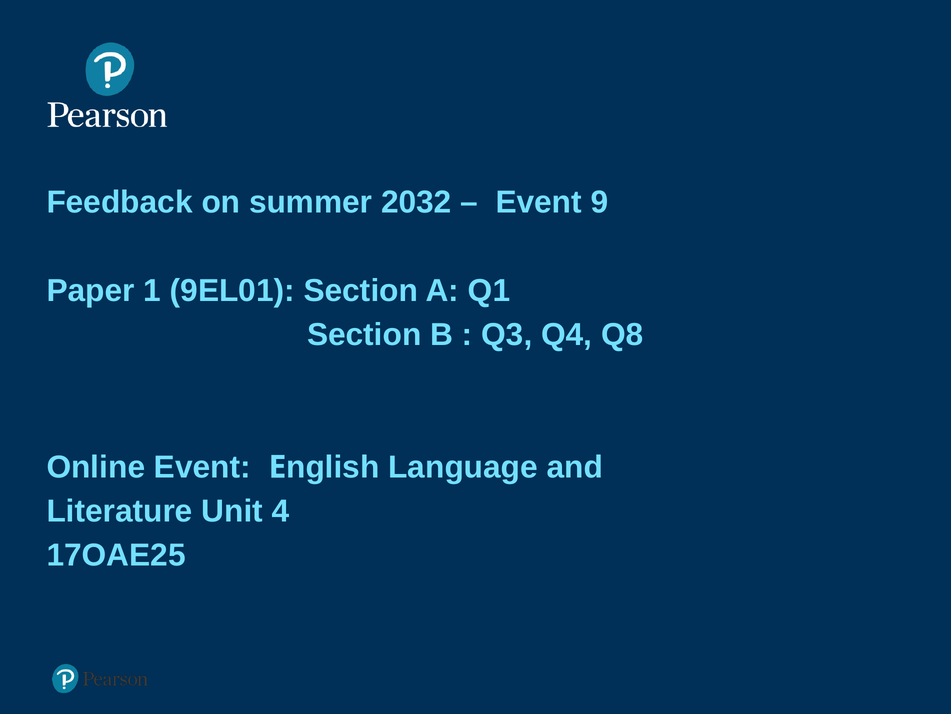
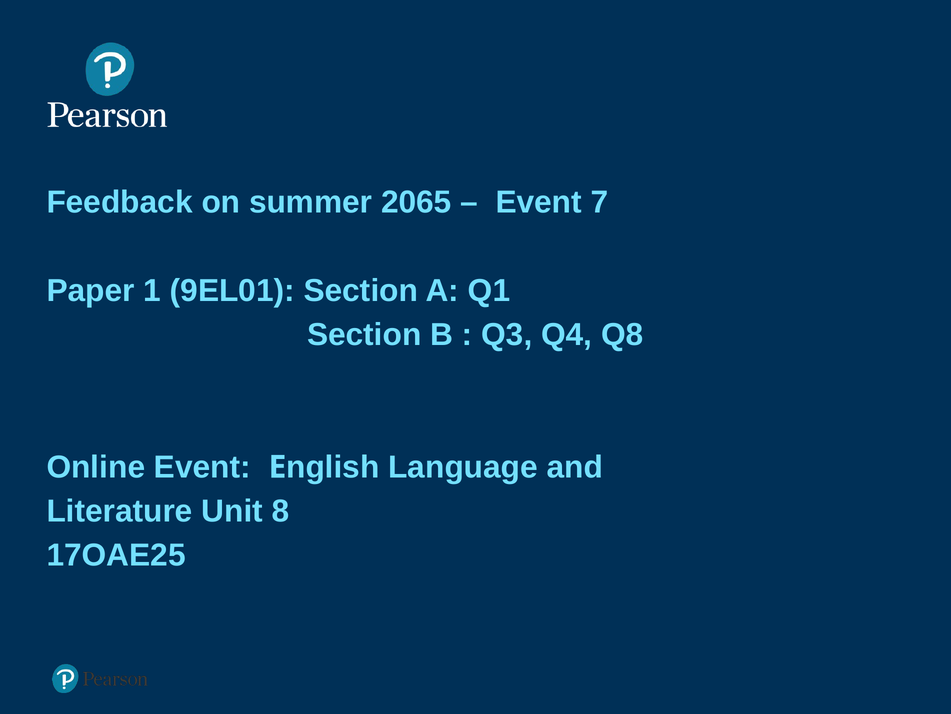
2032: 2032 -> 2065 (416, 202)
Event 9: 9 -> 7 (599, 202)
4: 4 -> 8 (281, 511)
